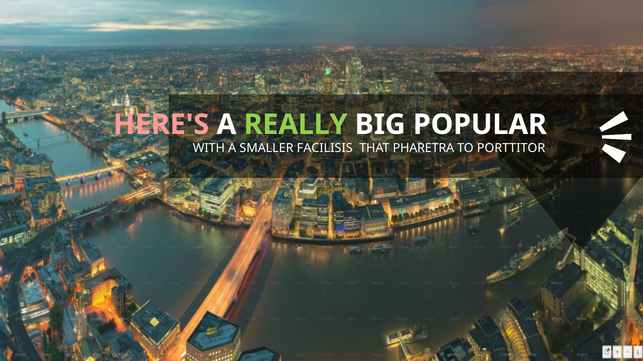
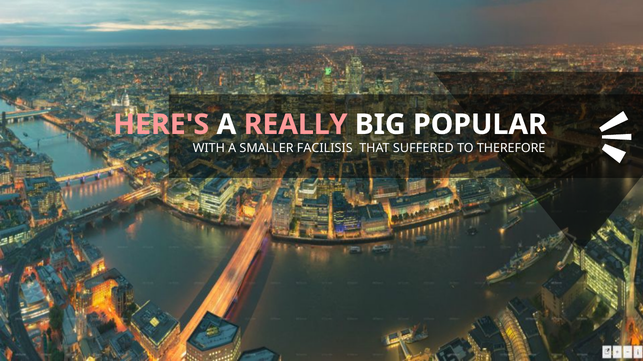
REALLY colour: light green -> pink (296, 125)
PHARETRA: PHARETRA -> SUFFERED (423, 148)
PORTTITOR: PORTTITOR -> THEREFORE (511, 148)
